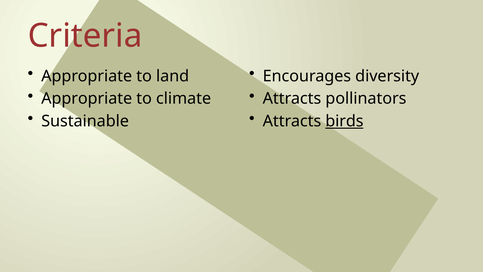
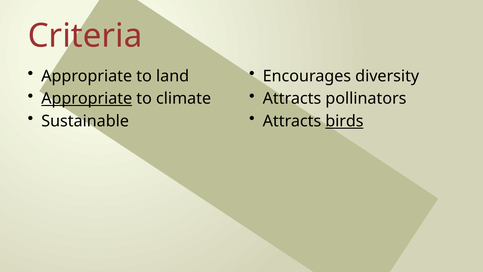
Appropriate underline: none -> present (87, 99)
